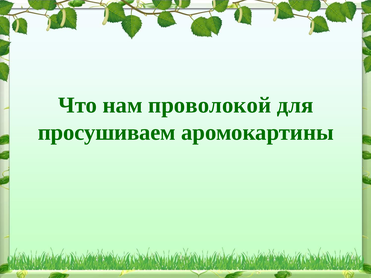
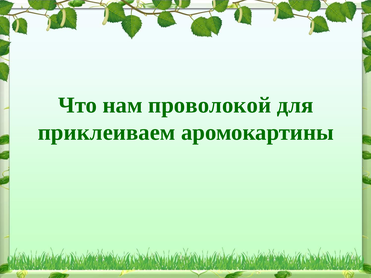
просушиваем: просушиваем -> приклеиваем (107, 132)
